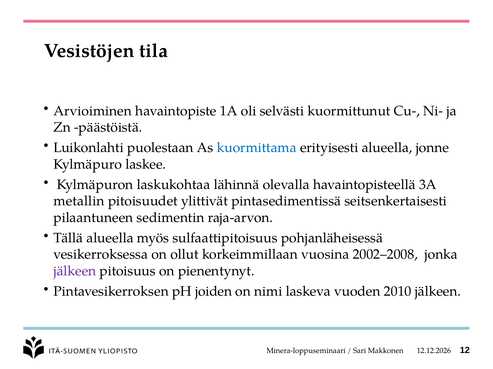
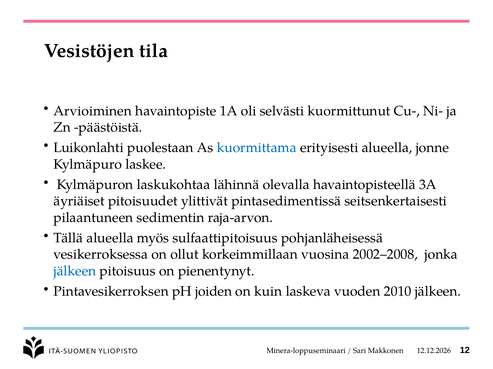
metallin: metallin -> äyriäiset (79, 202)
jälkeen colour: purple -> blue (75, 271)
nimi: nimi -> kuin (268, 292)
